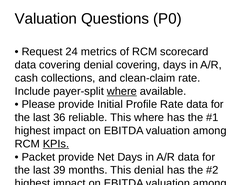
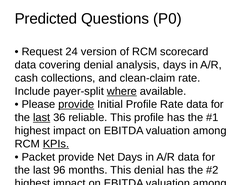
Valuation: Valuation -> Predicted (46, 19)
metrics: metrics -> version (99, 52)
denial covering: covering -> analysis (138, 65)
provide underline: none -> present (76, 105)
last underline: none -> present (42, 118)
This where: where -> profile (149, 118)
39: 39 -> 96 (59, 170)
